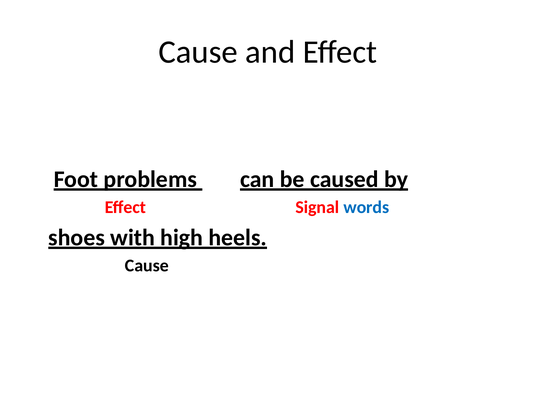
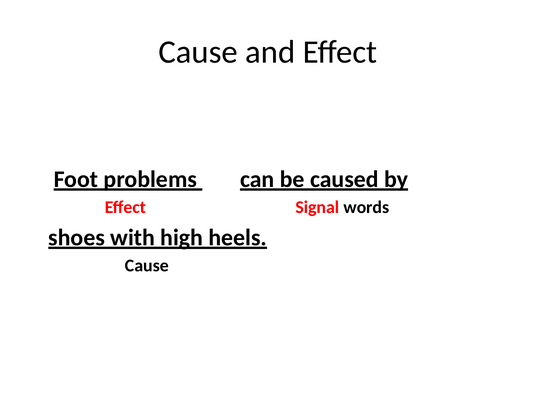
words colour: blue -> black (366, 207)
